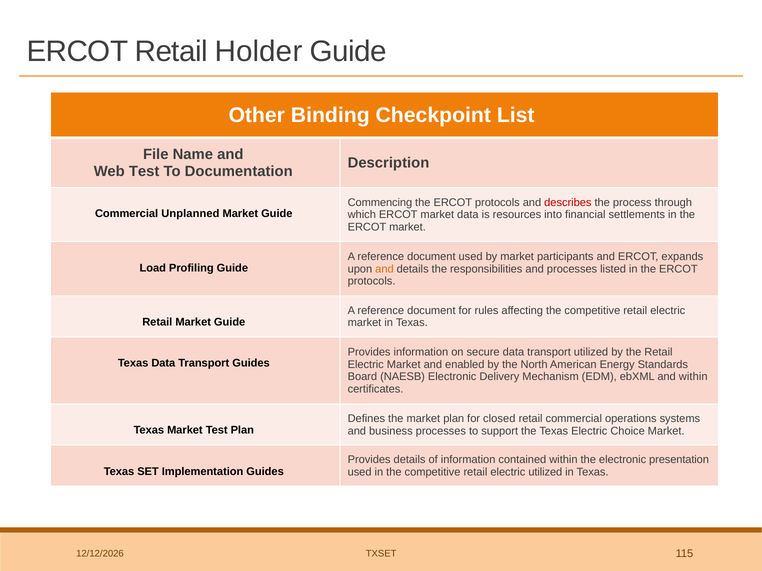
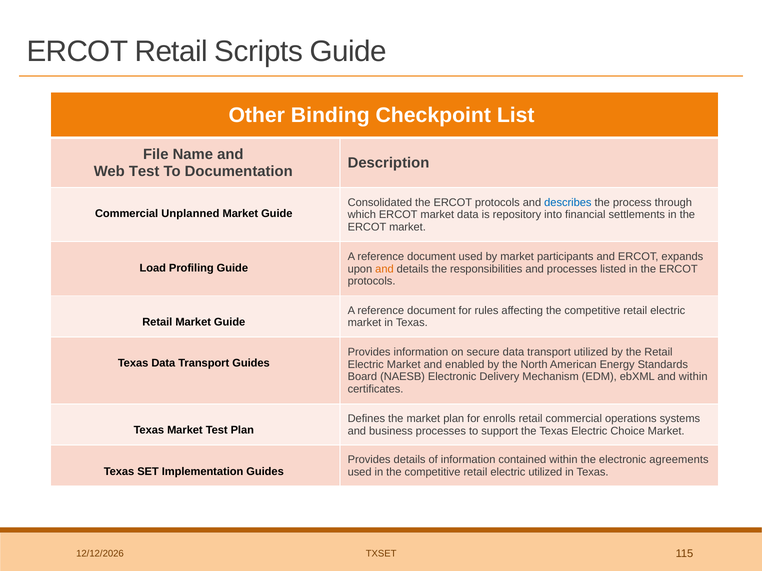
Holder: Holder -> Scripts (259, 52)
Commencing: Commencing -> Consolidated (380, 203)
describes colour: red -> blue (568, 203)
resources: resources -> repository (517, 215)
closed: closed -> enrolls (499, 419)
presentation: presentation -> agreements (679, 460)
